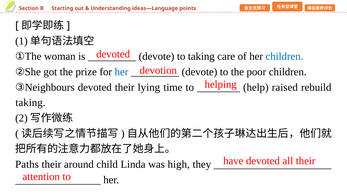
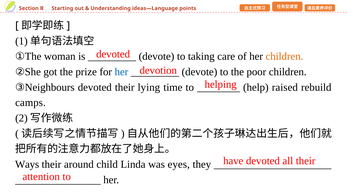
children colour: blue -> orange (284, 56)
taking: taking -> camps (30, 103)
Paths: Paths -> Ways (27, 164)
high: high -> eyes (179, 164)
